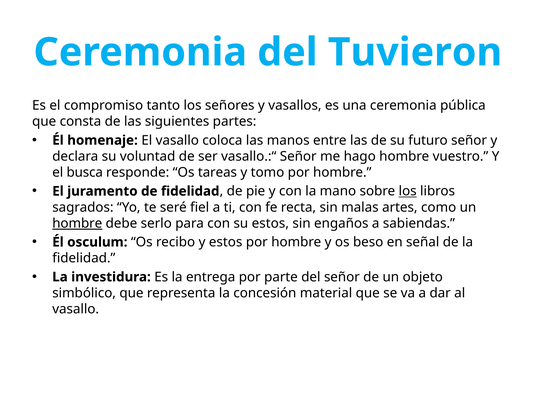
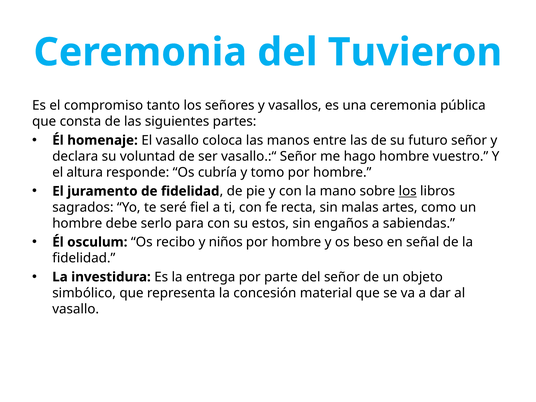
busca: busca -> altura (85, 172)
tareas: tareas -> cubría (217, 172)
hombre underline: present -> none (77, 223)
y estos: estos -> niños (226, 242)
